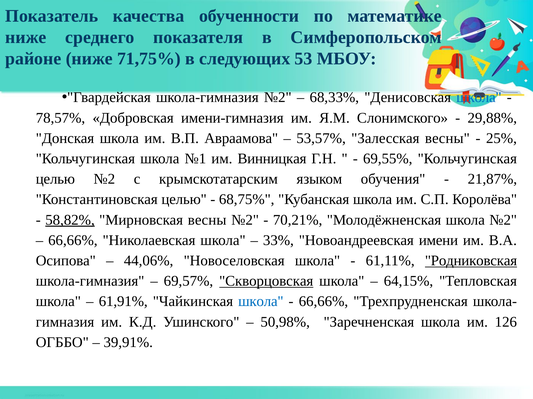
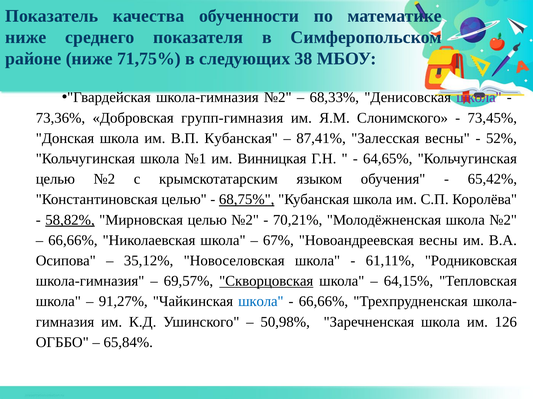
53: 53 -> 38 (304, 59)
школа colour: blue -> purple (479, 98)
78,57%: 78,57% -> 73,36% (60, 118)
имени-гимназия: имени-гимназия -> групп-гимназия (232, 118)
29,88%: 29,88% -> 73,45% (492, 118)
В.П Авраамова: Авраамова -> Кубанская (241, 138)
53,57%: 53,57% -> 87,41% (321, 138)
25%: 25% -> 52% (501, 138)
69,55%: 69,55% -> 64,65% (388, 159)
21,87%: 21,87% -> 65,42% (492, 179)
68,75% underline: none -> present (247, 200)
Мирновская весны: весны -> целью (207, 220)
33%: 33% -> 67% (278, 241)
Новоандреевская имени: имени -> весны (438, 241)
44,06%: 44,06% -> 35,12% (149, 261)
Родниковская underline: present -> none (471, 261)
61,91%: 61,91% -> 91,27% (123, 302)
39,91%: 39,91% -> 65,84% (128, 343)
